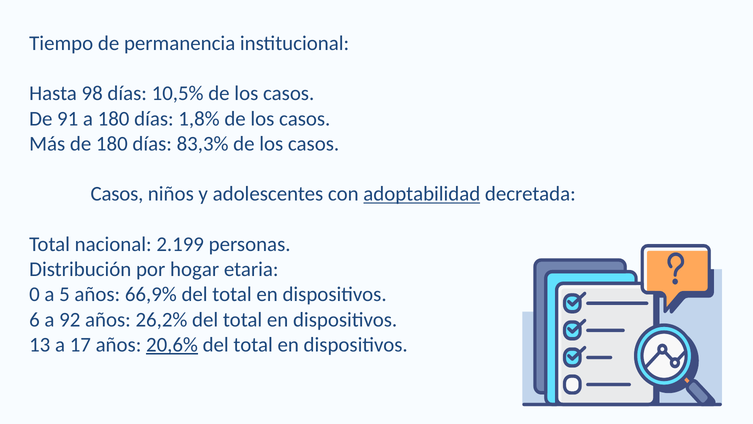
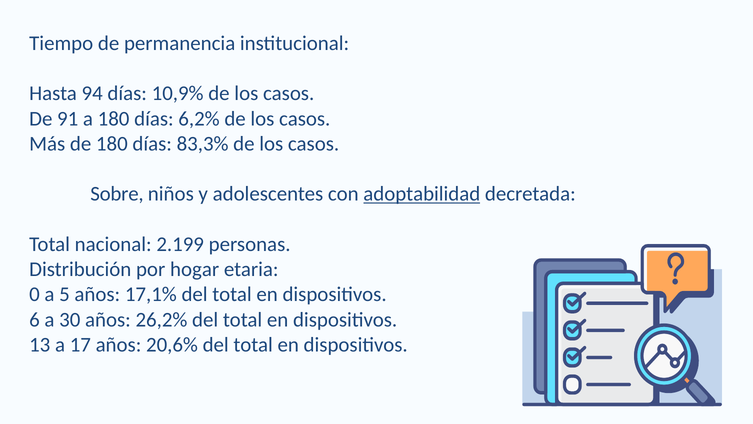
98: 98 -> 94 (92, 93)
10,5%: 10,5% -> 10,9% (178, 93)
1,8%: 1,8% -> 6,2% (199, 119)
Casos: Casos -> Sobre (117, 194)
66,9%: 66,9% -> 17,1% (151, 294)
92: 92 -> 30 (70, 319)
20,6% underline: present -> none (172, 344)
